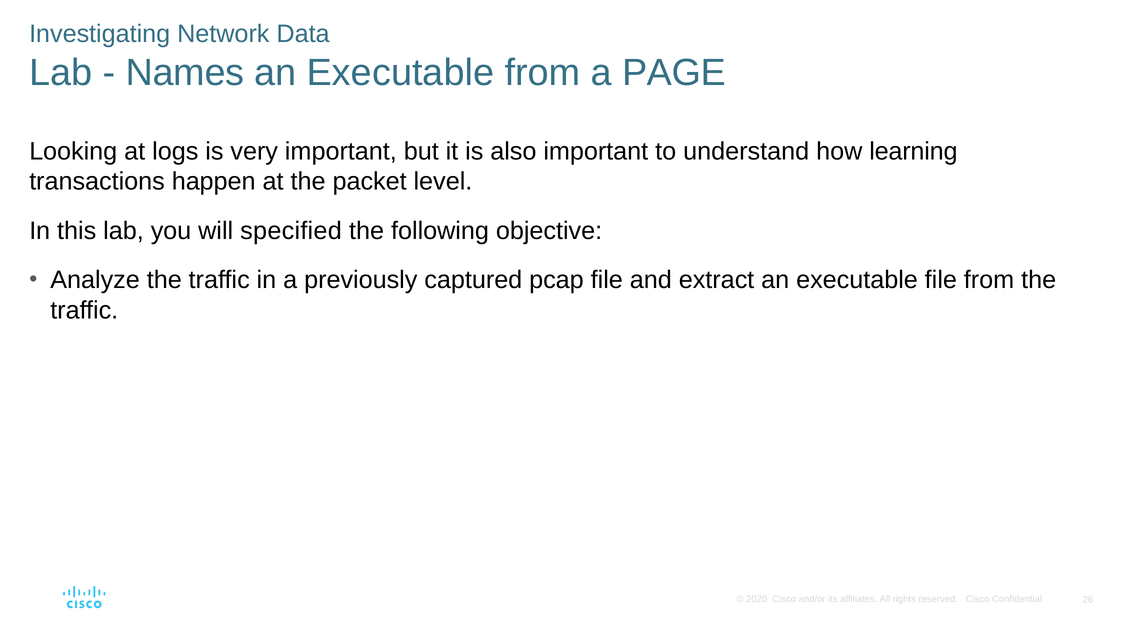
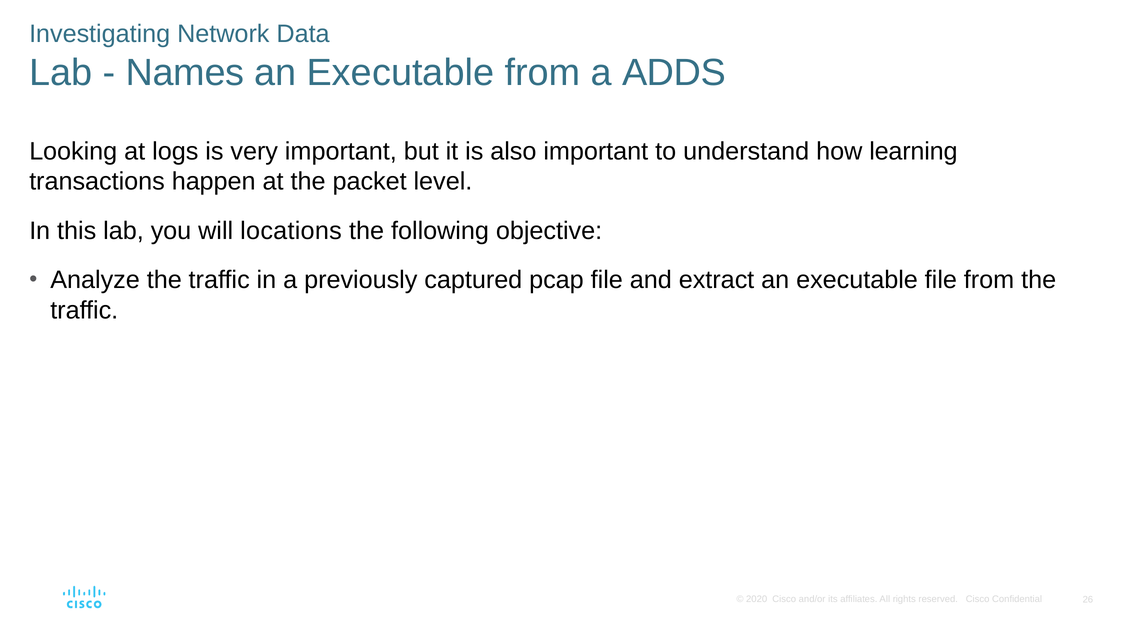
PAGE: PAGE -> ADDS (674, 73)
specified: specified -> locations (291, 231)
